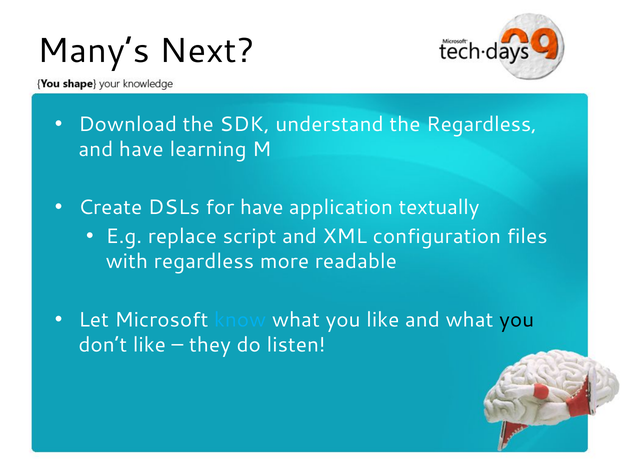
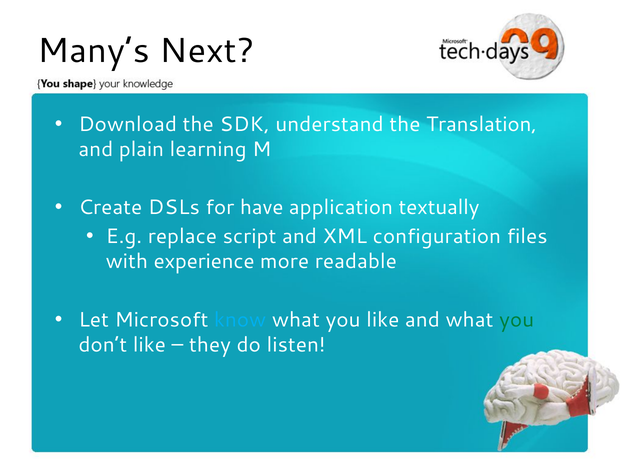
the Regardless: Regardless -> Translation (482, 124)
and have: have -> plain (141, 149)
with regardless: regardless -> experience (204, 262)
you colour: black -> green (517, 320)
